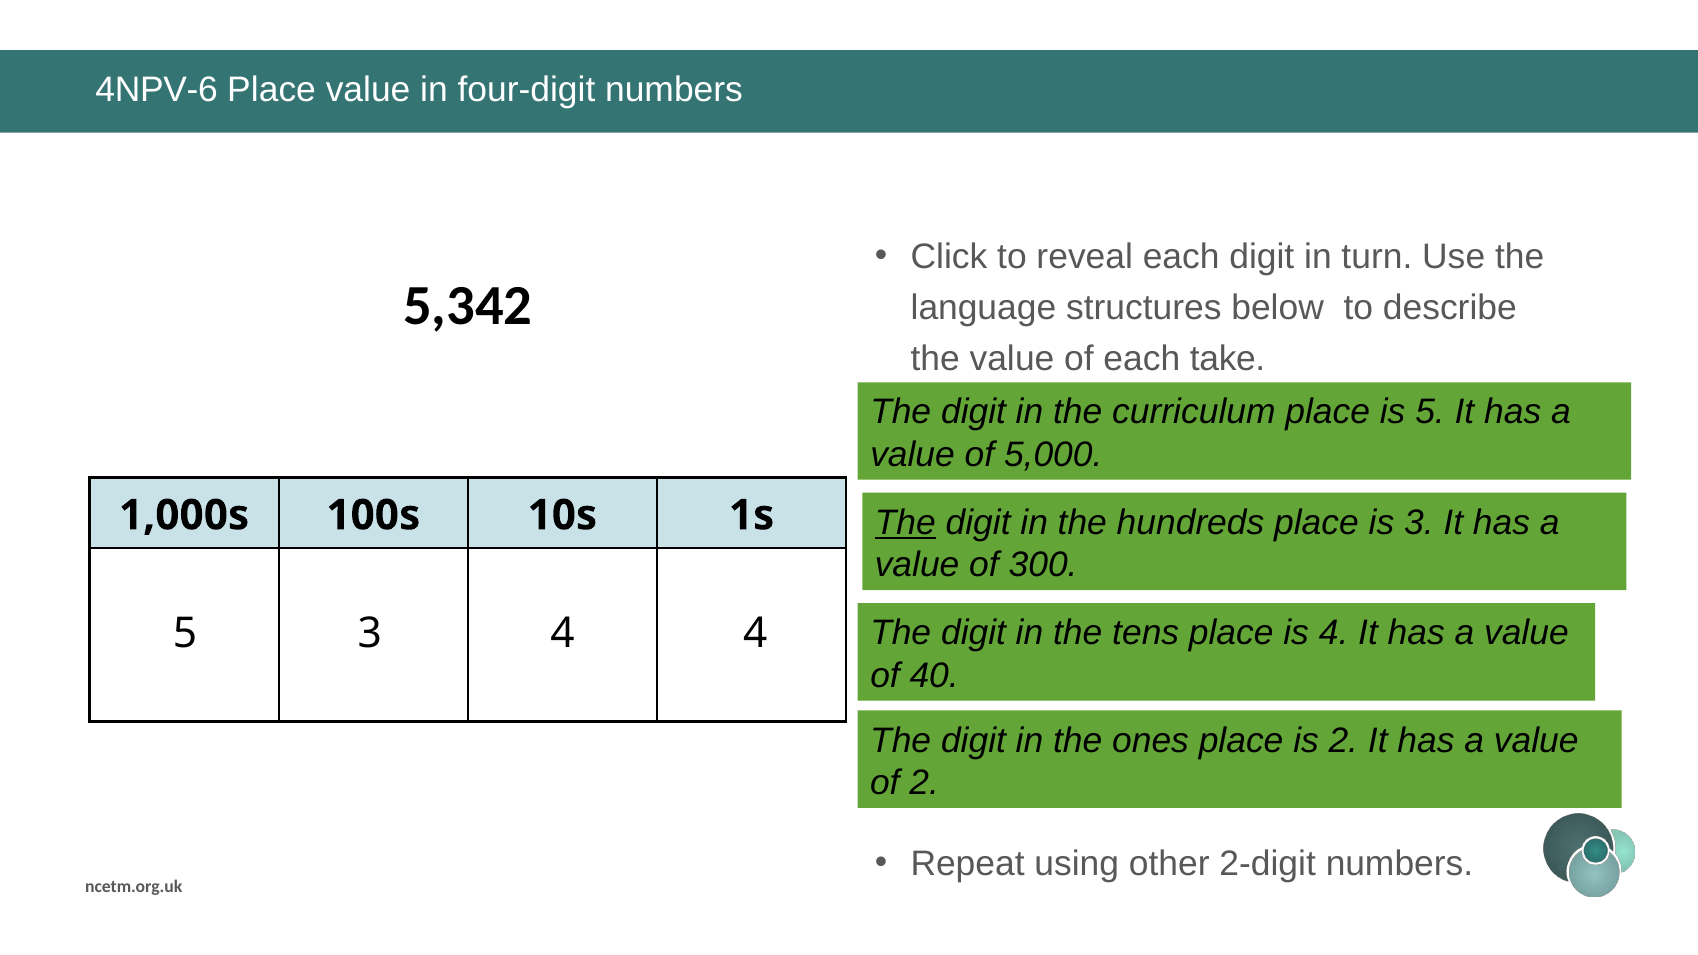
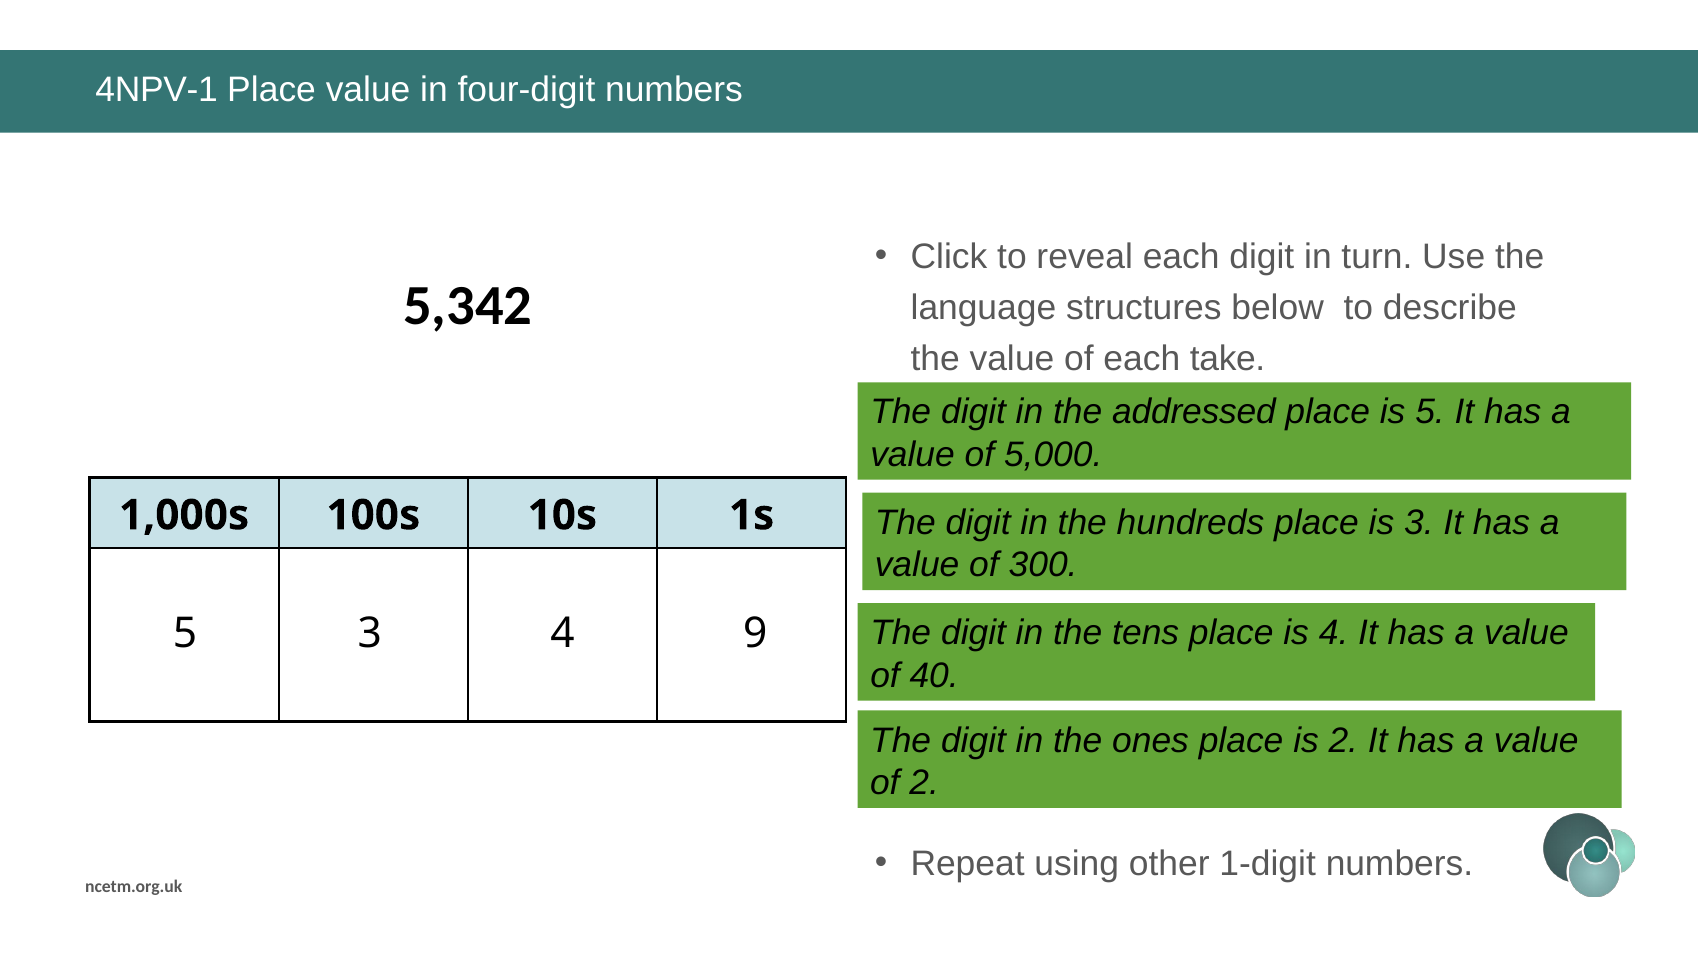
4NPV-6: 4NPV-6 -> 4NPV-1 (157, 90)
curriculum: curriculum -> addressed (1194, 412)
The underline: present -> none (905, 523)
4 4: 4 -> 9 (755, 634)
2-digit: 2-digit -> 1-digit (1268, 864)
